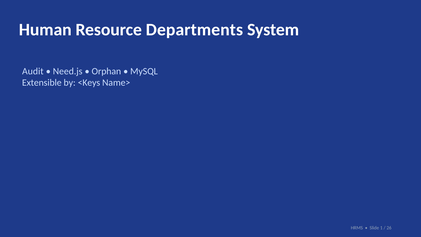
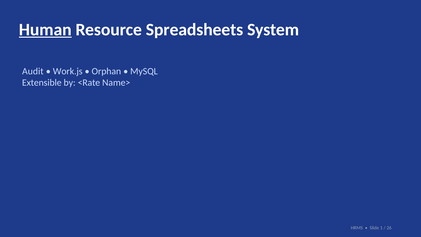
Human underline: none -> present (45, 30)
Departments: Departments -> Spreadsheets (194, 30)
Need.js: Need.js -> Work.js (68, 71)
<Keys: <Keys -> <Rate (89, 83)
